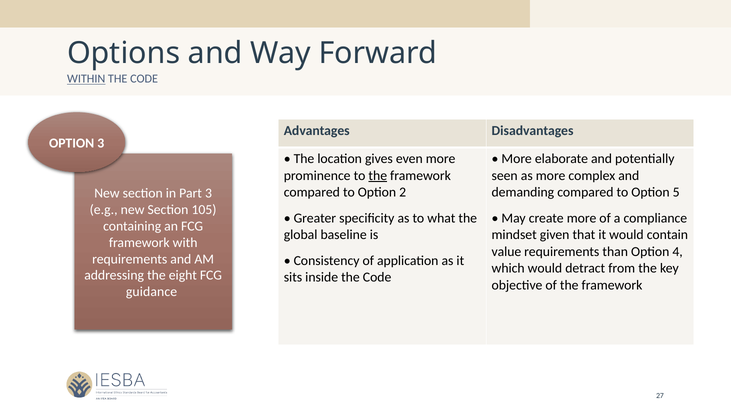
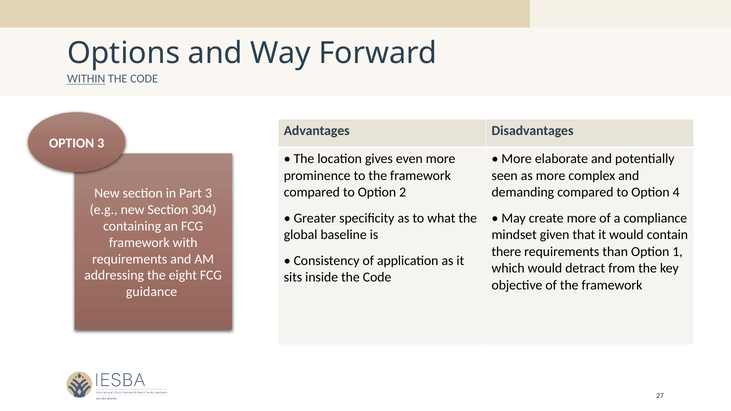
the underline: present -> none (378, 176)
5: 5 -> 4 (676, 192)
105: 105 -> 304 (204, 210)
value: value -> there (506, 252)
4: 4 -> 1 (678, 252)
